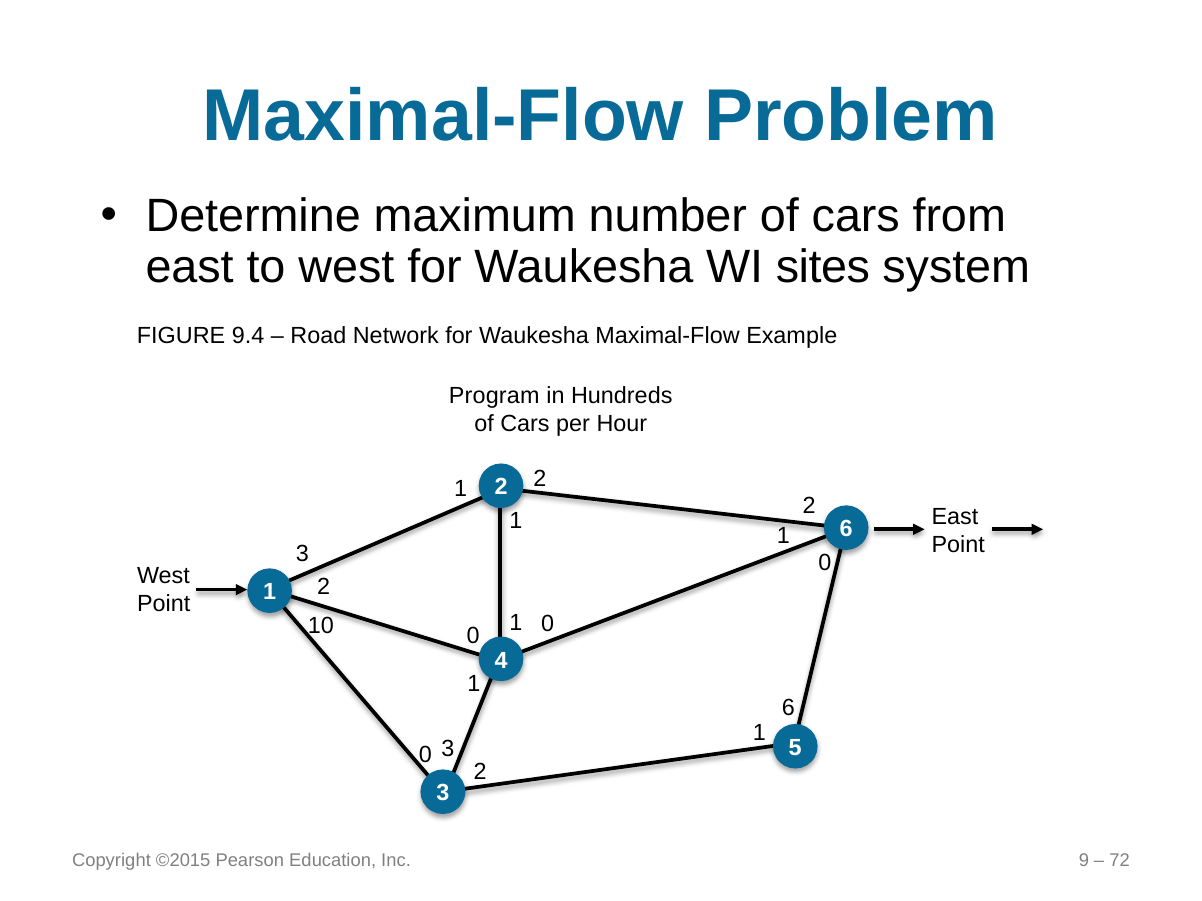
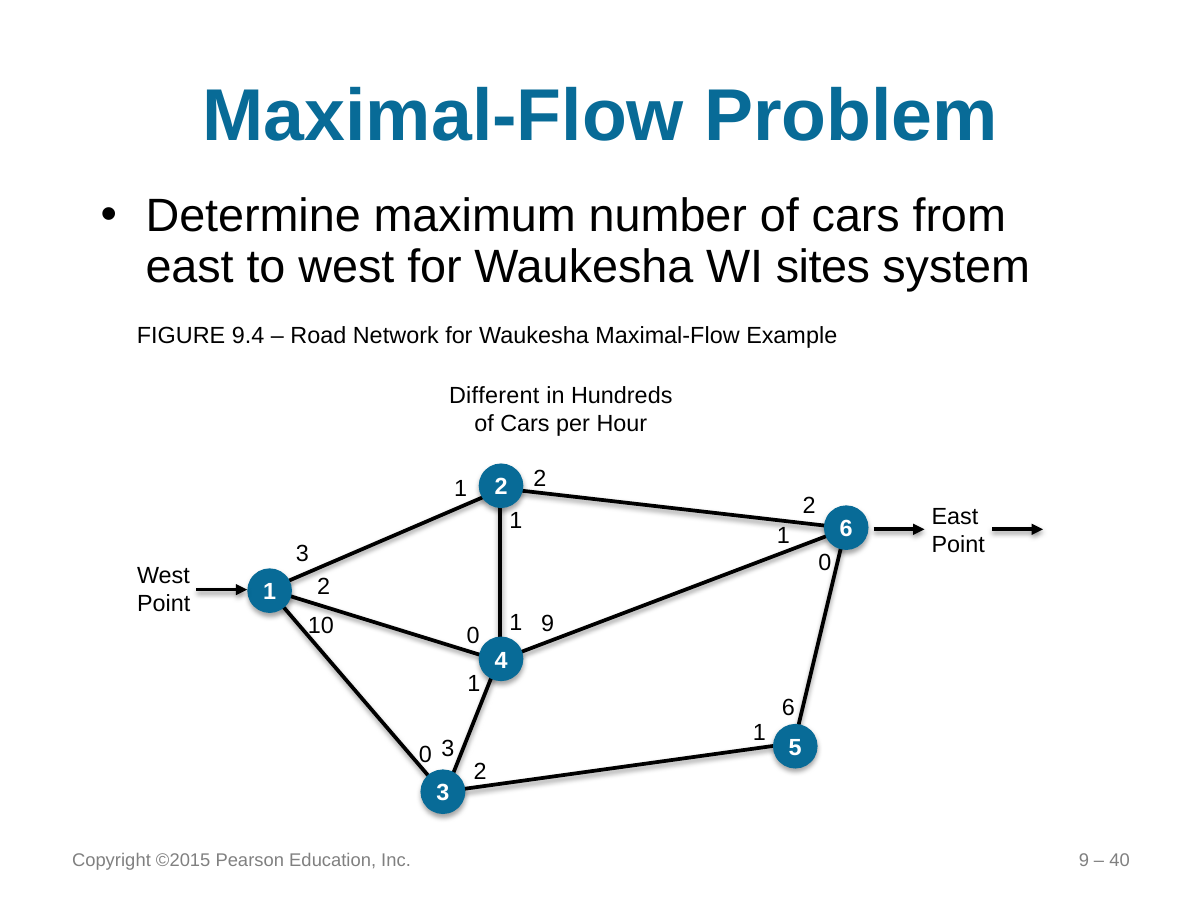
Program: Program -> Different (494, 396)
0: 0 -> 9 (548, 624)
72: 72 -> 40 (1120, 861)
